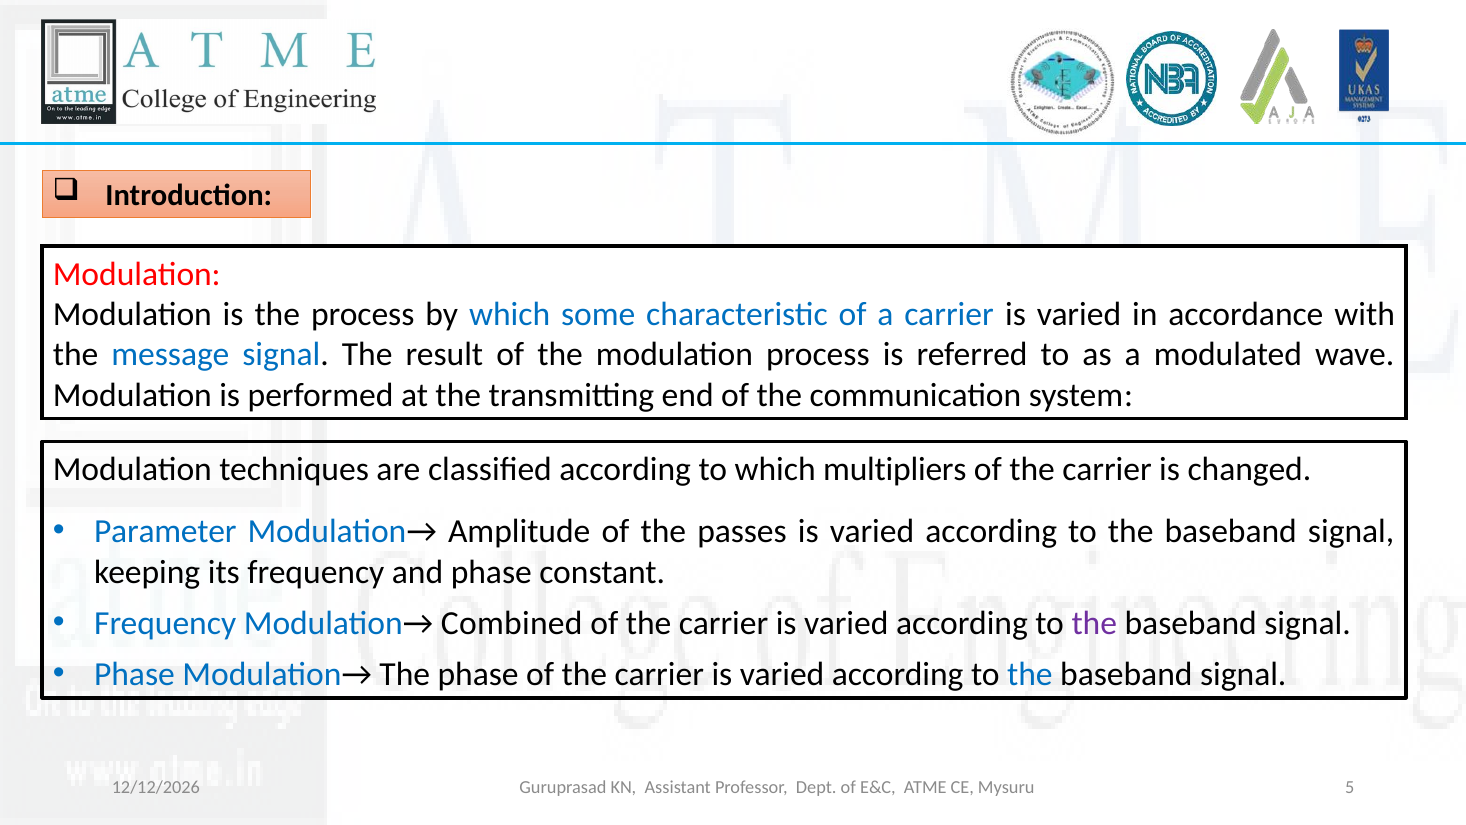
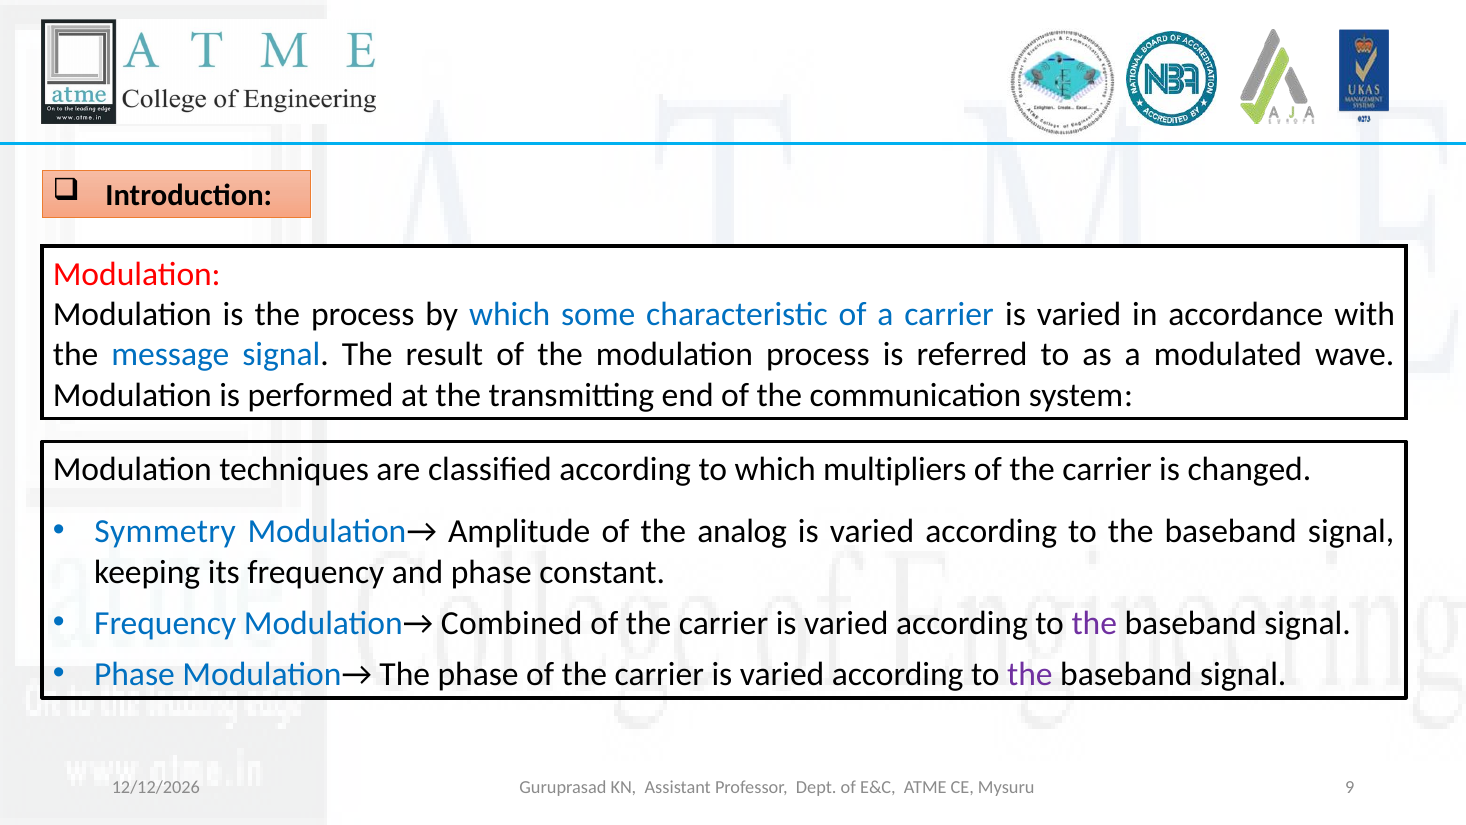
Parameter: Parameter -> Symmetry (165, 531)
passes: passes -> analog (742, 531)
the colour: blue -> purple (1030, 674)
5: 5 -> 9 (1350, 787)
